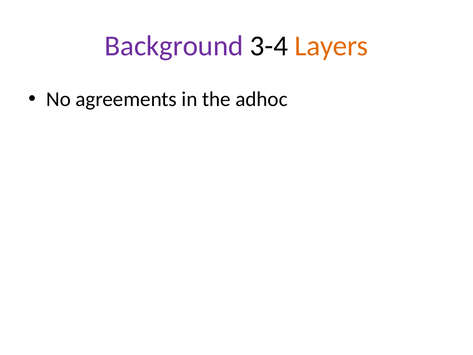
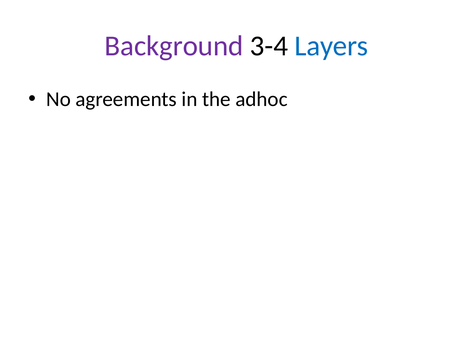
Layers colour: orange -> blue (331, 46)
